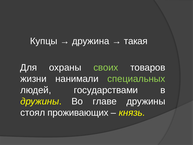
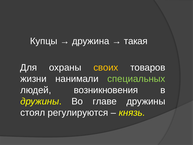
своих colour: light green -> yellow (106, 67)
государствами: государствами -> возникновения (106, 90)
проживающих: проживающих -> регулируются (78, 112)
